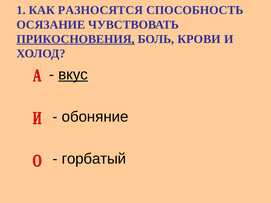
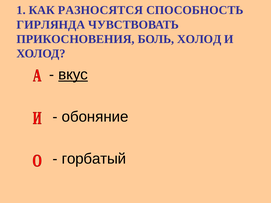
ОСЯЗАНИЕ: ОСЯЗАНИЕ -> ГИРЛЯНДА (51, 25)
ПРИКОСНОВЕНИЯ underline: present -> none (76, 39)
БОЛЬ КРОВИ: КРОВИ -> ХОЛОД (199, 39)
